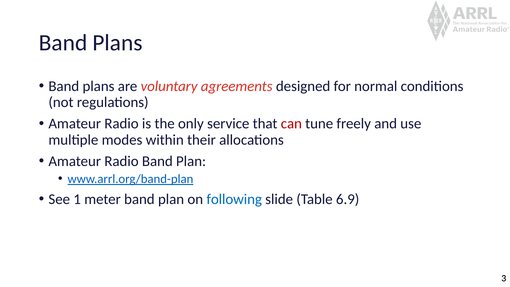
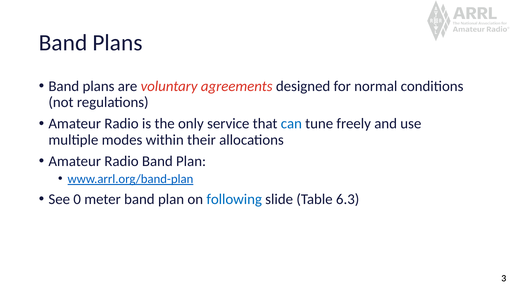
can colour: red -> blue (291, 124)
1: 1 -> 0 (77, 199)
6.9: 6.9 -> 6.3 (348, 199)
